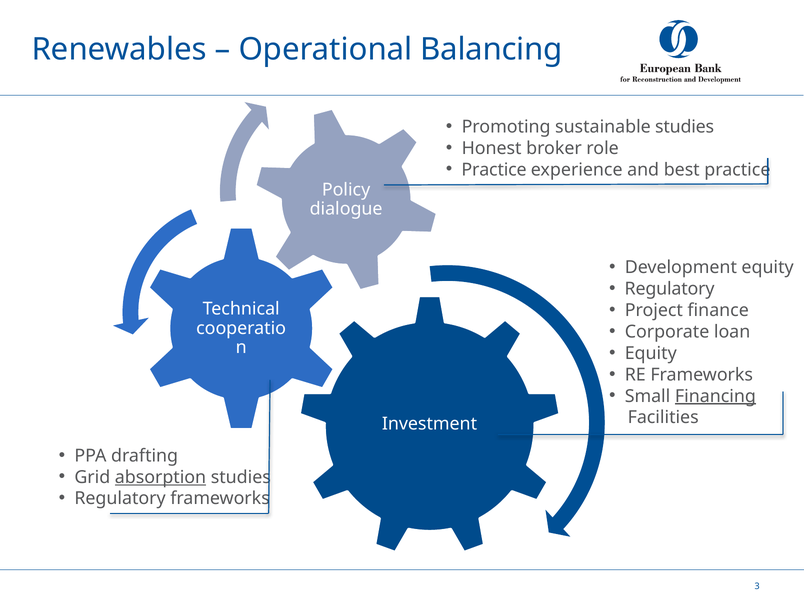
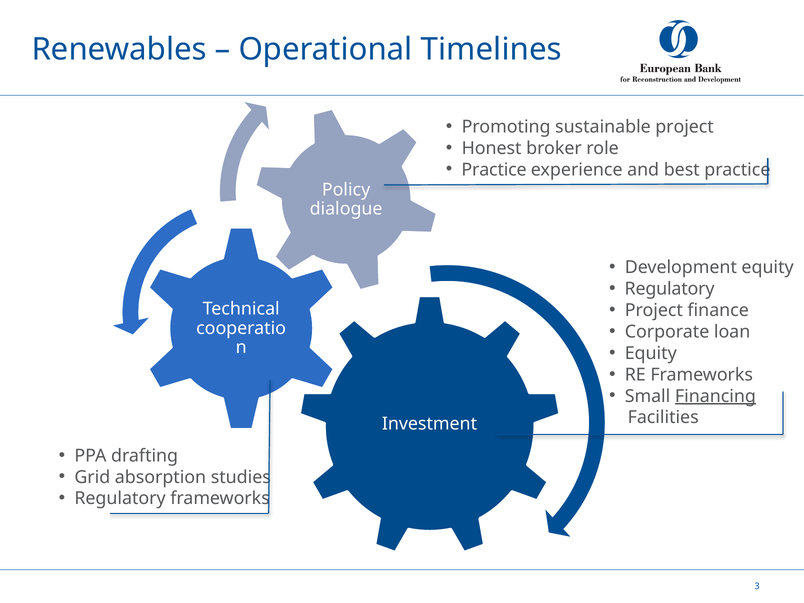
Balancing: Balancing -> Timelines (491, 50)
sustainable studies: studies -> project (685, 127)
absorption underline: present -> none (160, 477)
